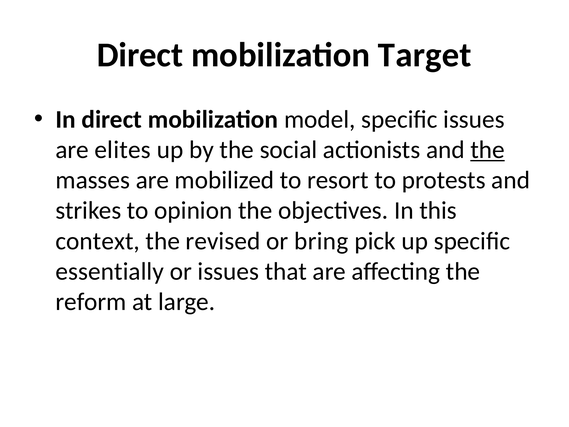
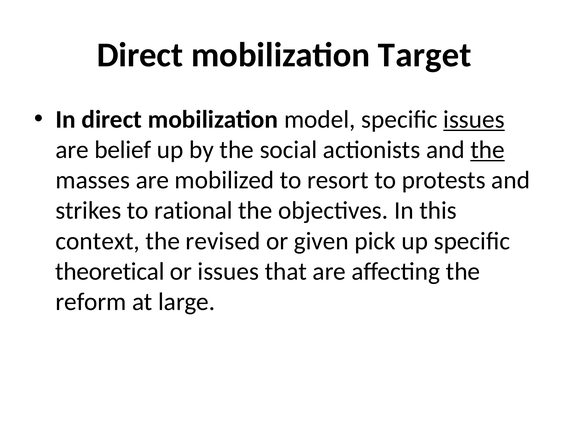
issues underline: none -> present (474, 119)
elites: elites -> belief (123, 150)
opinion: opinion -> rational (193, 211)
bring: bring -> given (321, 241)
essentially: essentially -> theoretical (110, 271)
